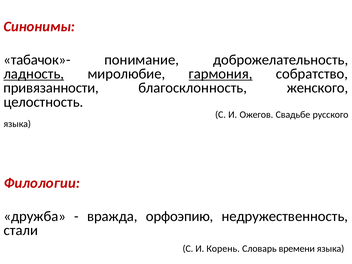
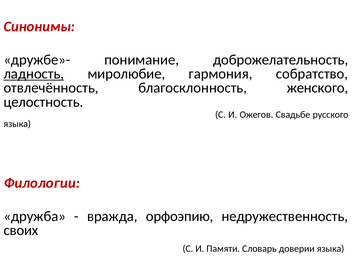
табачок»-: табачок»- -> дружбе»- (37, 60)
гармония underline: present -> none (221, 74)
привязанности: привязанности -> отвлечённость (51, 88)
стали: стали -> своих (21, 230)
Корень: Корень -> Памяти (223, 249)
времени: времени -> доверии (297, 249)
